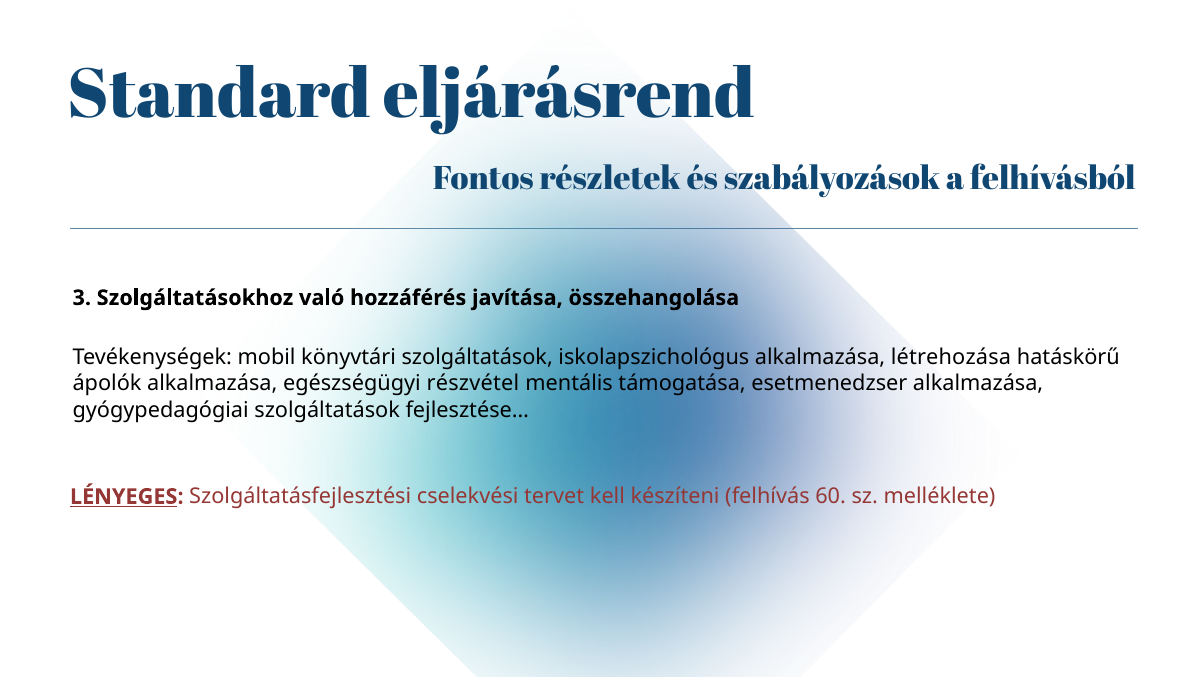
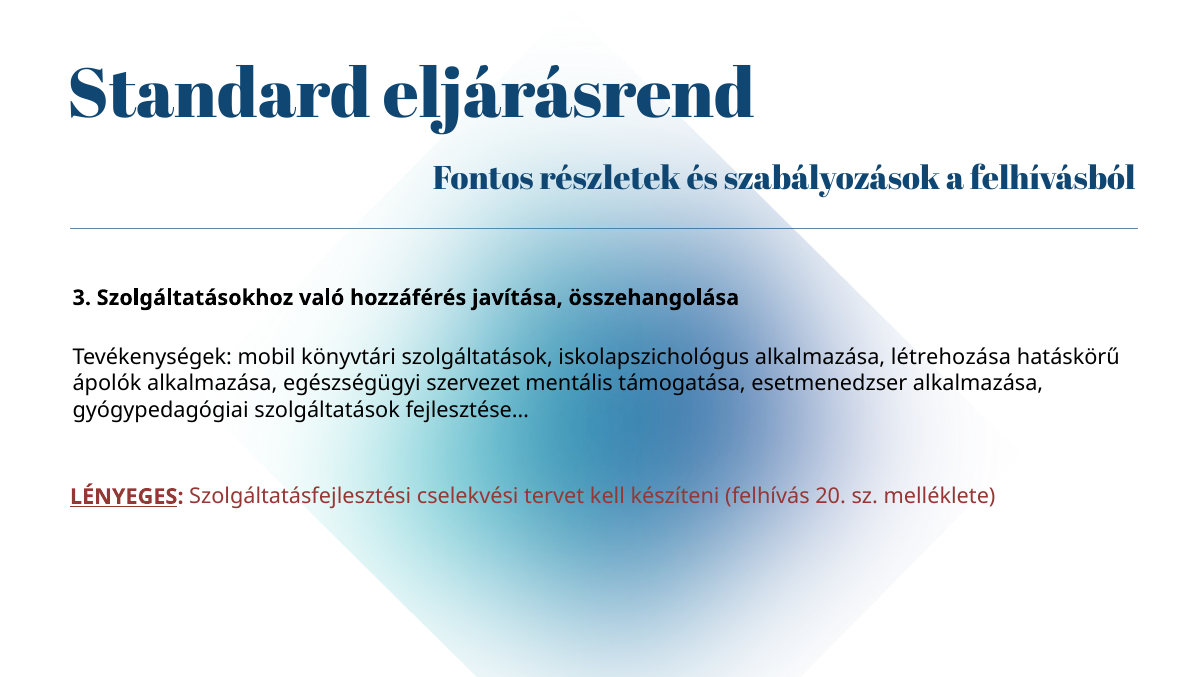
részvétel: részvétel -> szervezet (473, 384)
60: 60 -> 20 (831, 496)
